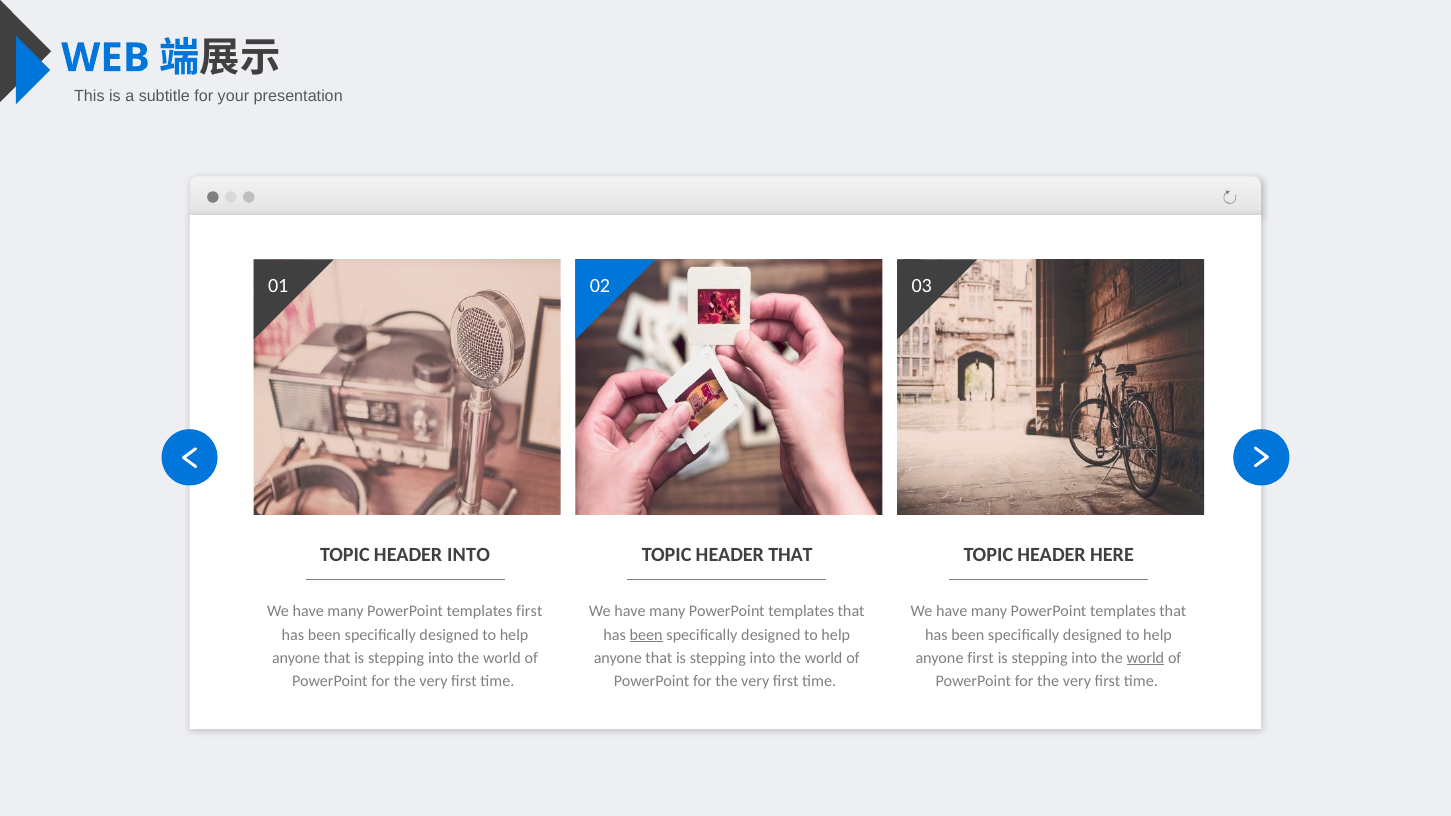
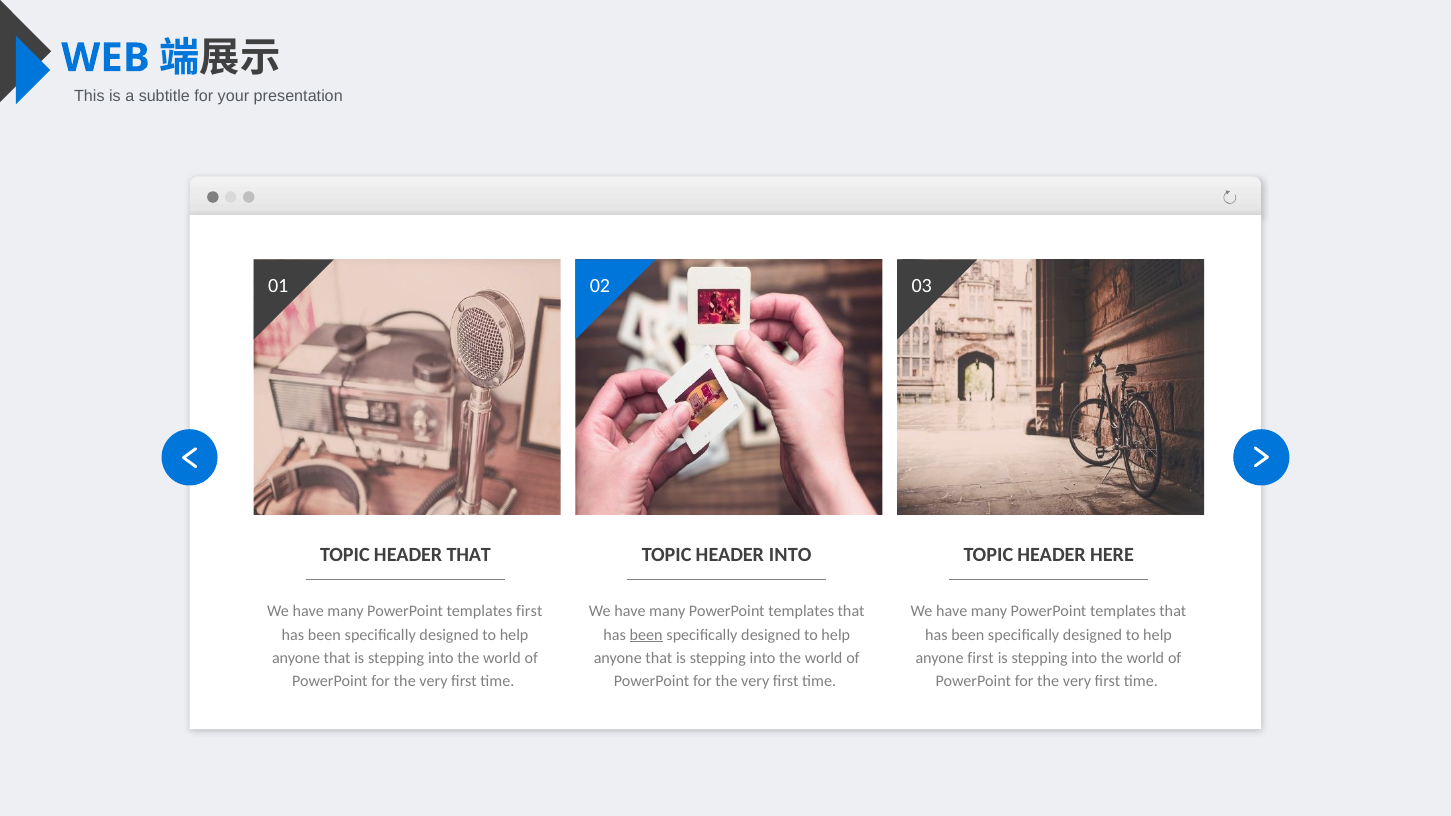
HEADER INTO: INTO -> THAT (469, 555)
HEADER THAT: THAT -> INTO (790, 555)
world underline: present -> none (1145, 658)
